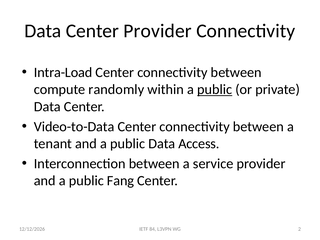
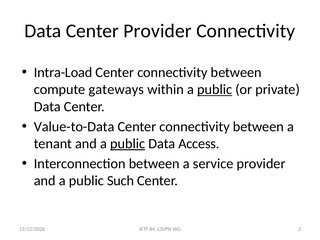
randomly: randomly -> gateways (116, 90)
Video-to-Data: Video-to-Data -> Value-to-Data (74, 127)
public underline: none -> present (128, 144)
Fang: Fang -> Such (121, 181)
